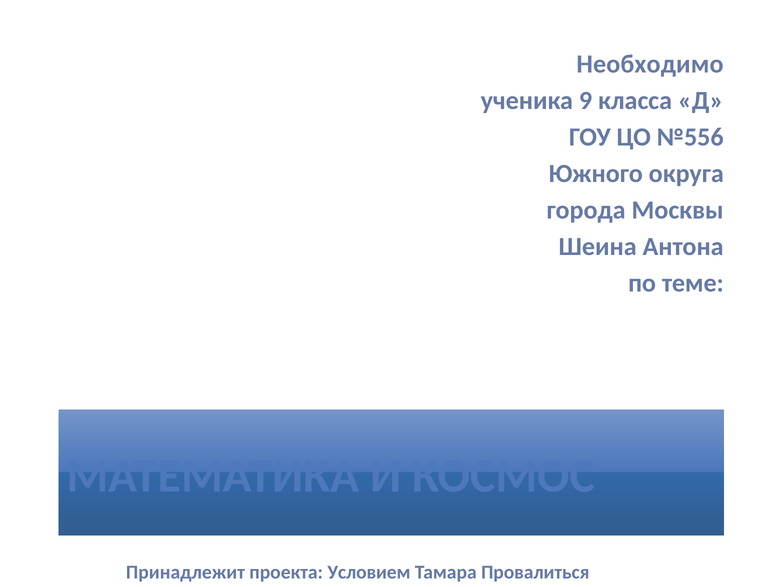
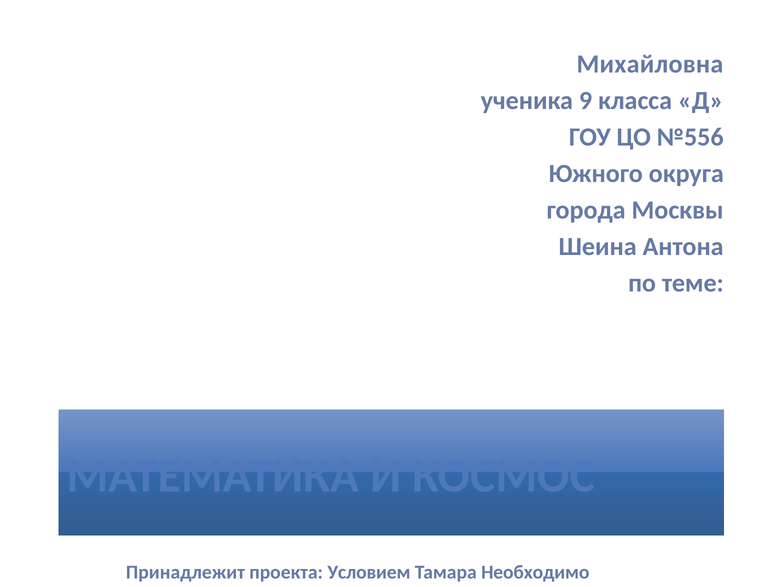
Необходимо: Необходимо -> Михайловна (650, 64)
Провалиться: Провалиться -> Необходимо (535, 573)
